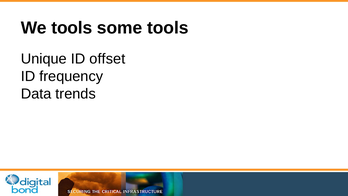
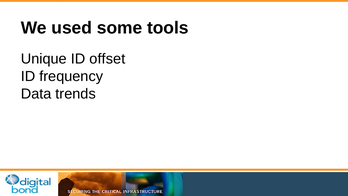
We tools: tools -> used (72, 28)
